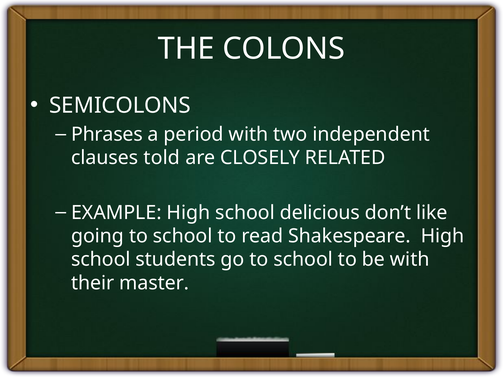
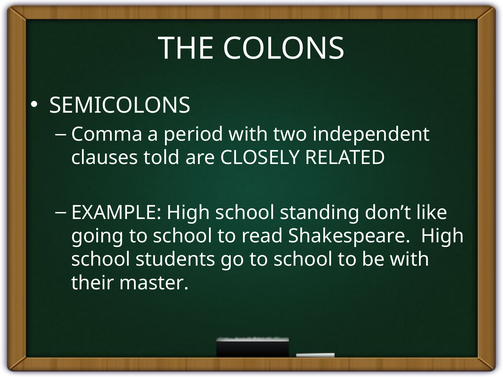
Phrases: Phrases -> Comma (107, 134)
delicious: delicious -> standing (320, 213)
